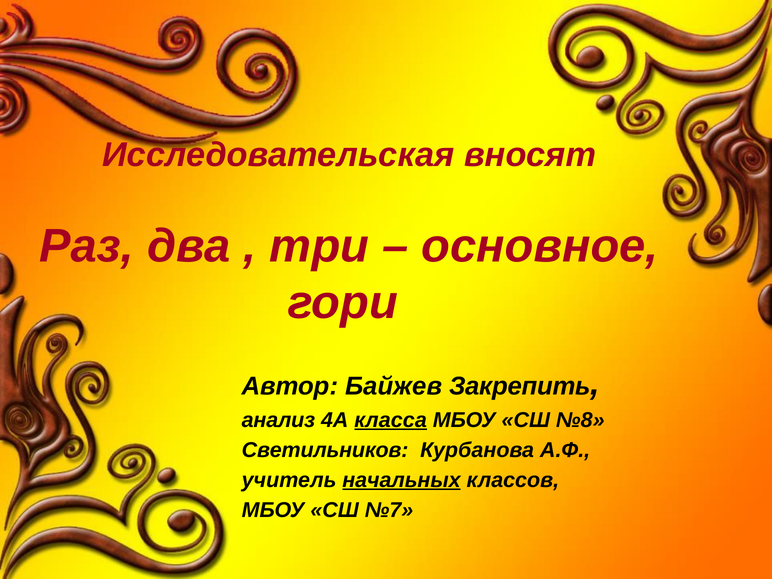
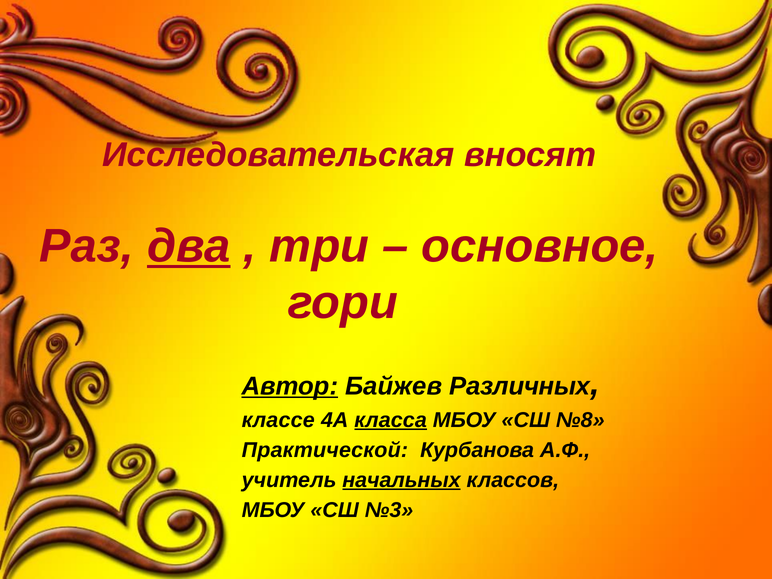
два underline: none -> present (189, 246)
Автор underline: none -> present (290, 386)
Закрепить: Закрепить -> Различных (520, 386)
анализ: анализ -> классе (278, 420)
Светильников: Светильников -> Практической (325, 450)
№7: №7 -> №3 (389, 510)
